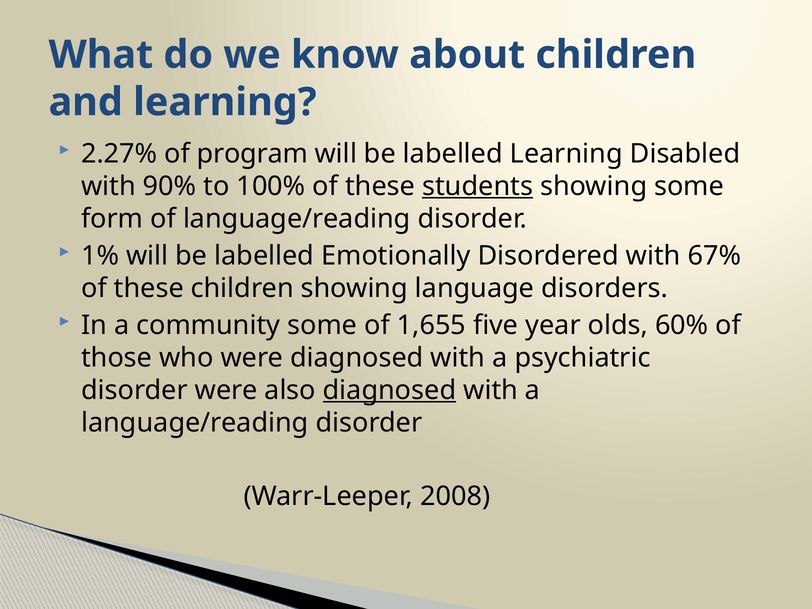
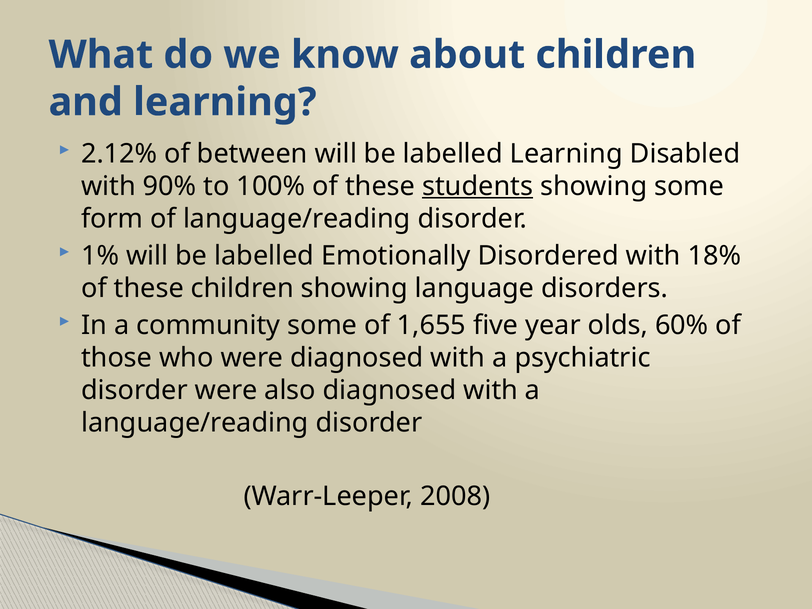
2.27%: 2.27% -> 2.12% (119, 154)
program: program -> between (252, 154)
67%: 67% -> 18% (714, 256)
diagnosed underline: present -> none (390, 390)
